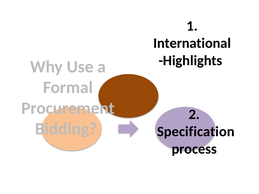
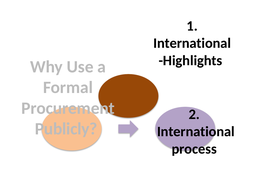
Bidding: Bidding -> Publicly (66, 129)
Specification: Specification -> International (196, 132)
